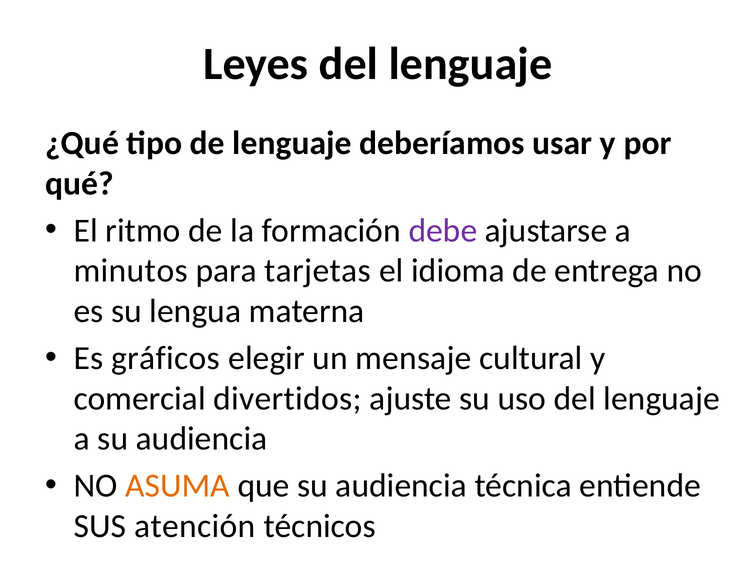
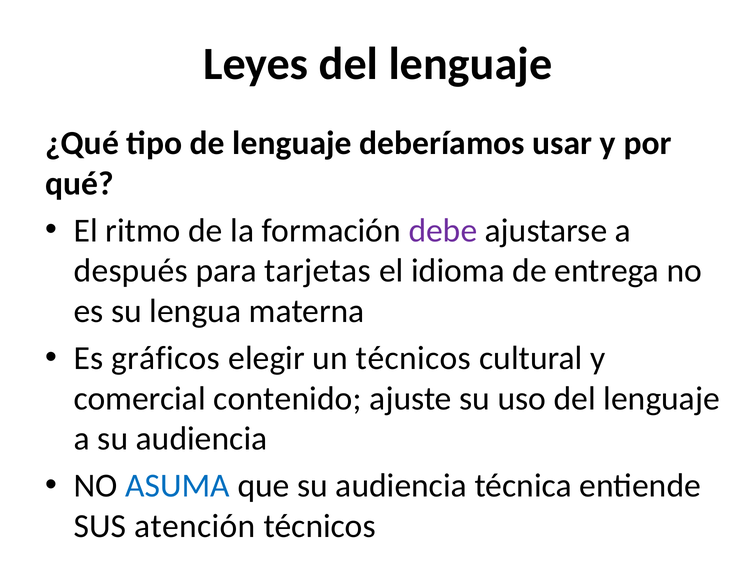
minutos: minutos -> después (131, 271)
un mensaje: mensaje -> técnicos (413, 358)
divertidos: divertidos -> contenido (288, 399)
ASUMA colour: orange -> blue (178, 486)
